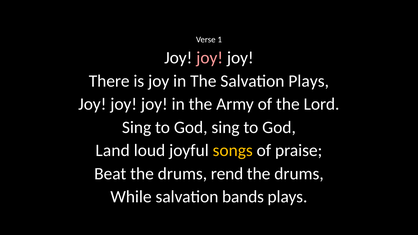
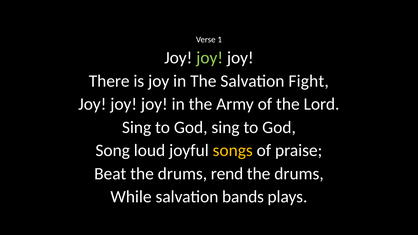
joy colour: pink -> light green (210, 58)
Salvation Plays: Plays -> Fight (309, 81)
Land: Land -> Song (113, 151)
